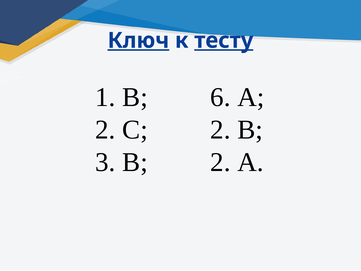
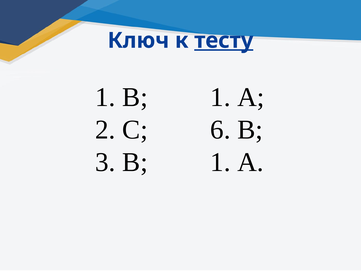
Ключ underline: present -> none (138, 40)
1 В 6: 6 -> 1 (220, 97)
С 2: 2 -> 6 (220, 130)
3 В 2: 2 -> 1 (220, 162)
